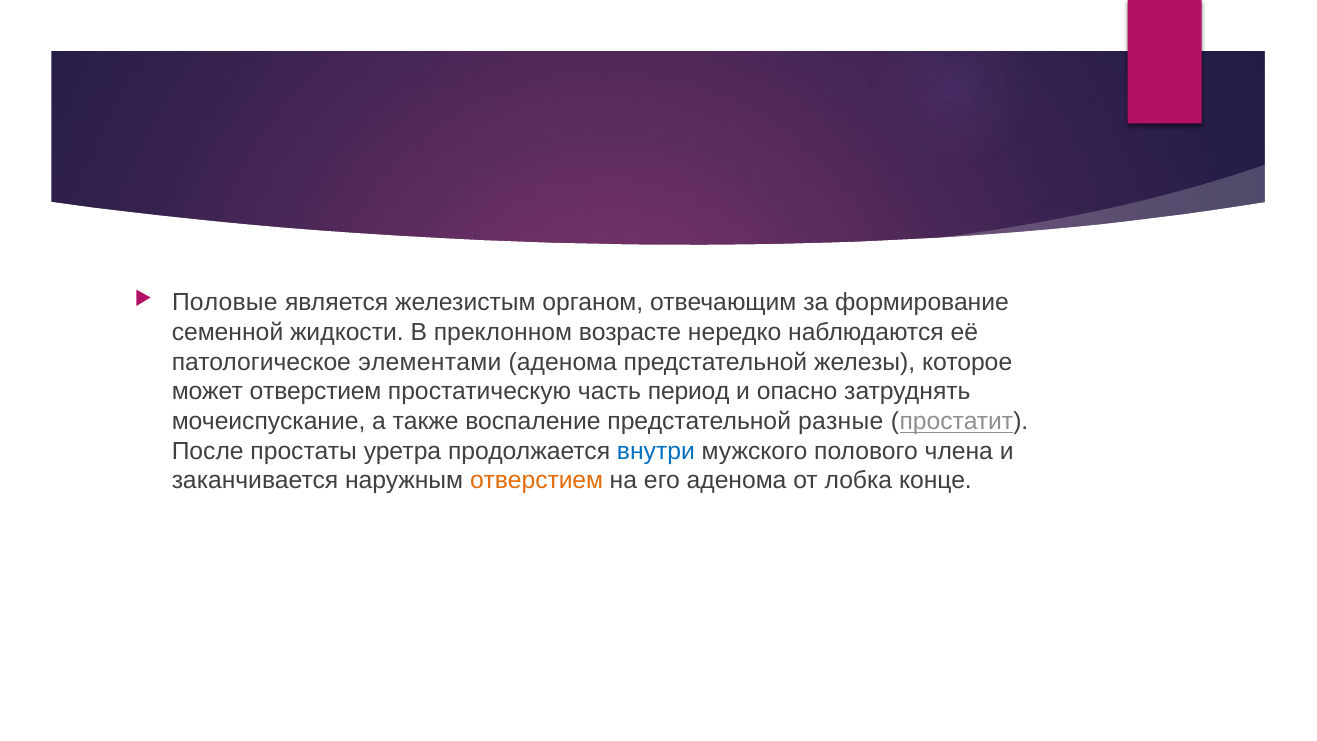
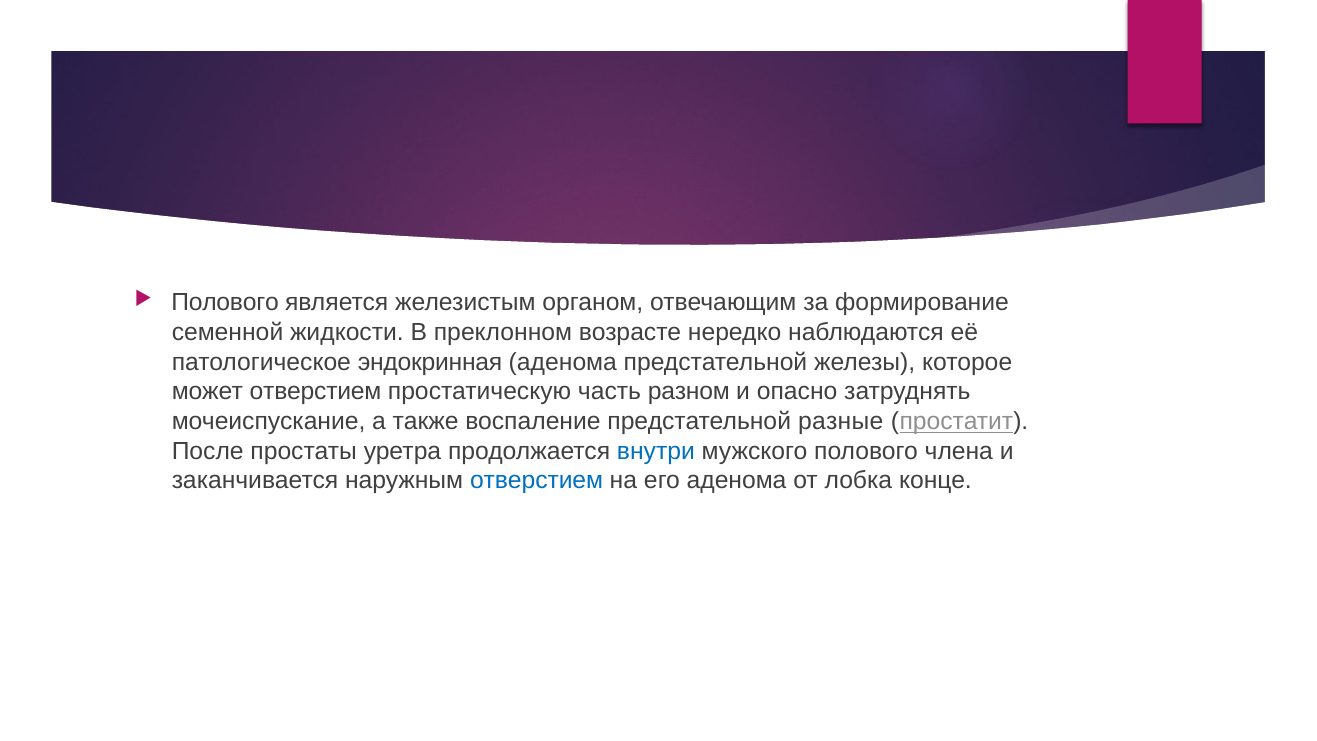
Половые: Половые -> Полового (225, 303)
элементами: элементами -> эндокринная (430, 362)
период: период -> разном (689, 392)
отверстием colour: orange -> blue (537, 481)
